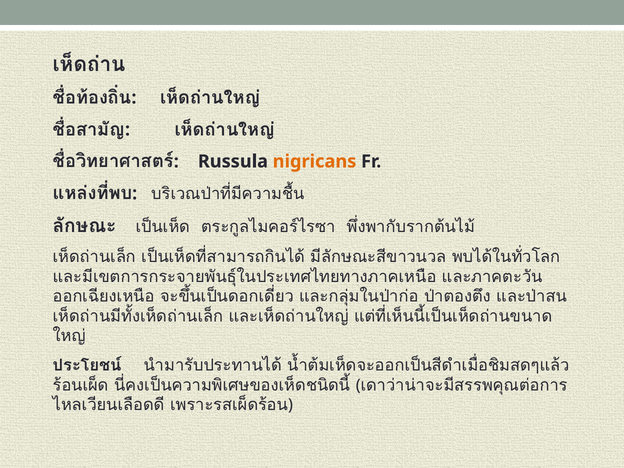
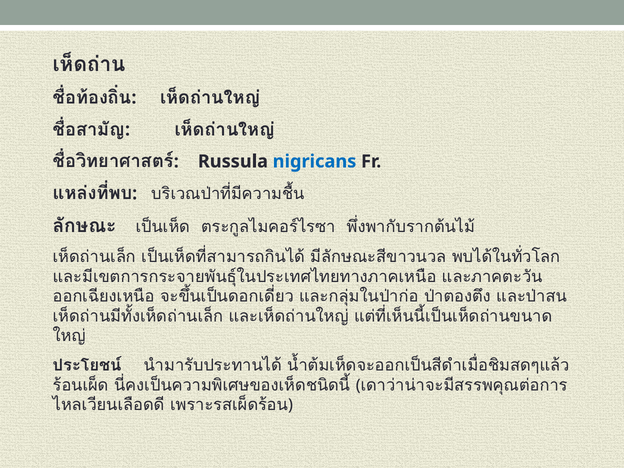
nigricans colour: orange -> blue (315, 161)
